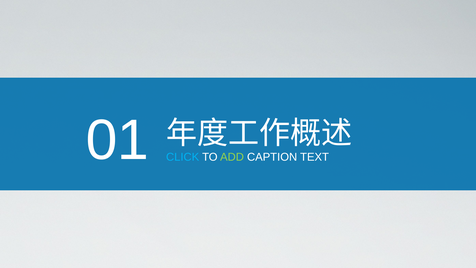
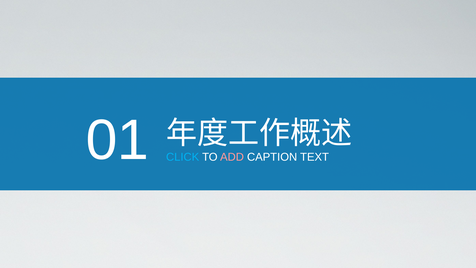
ADD colour: light green -> pink (232, 157)
